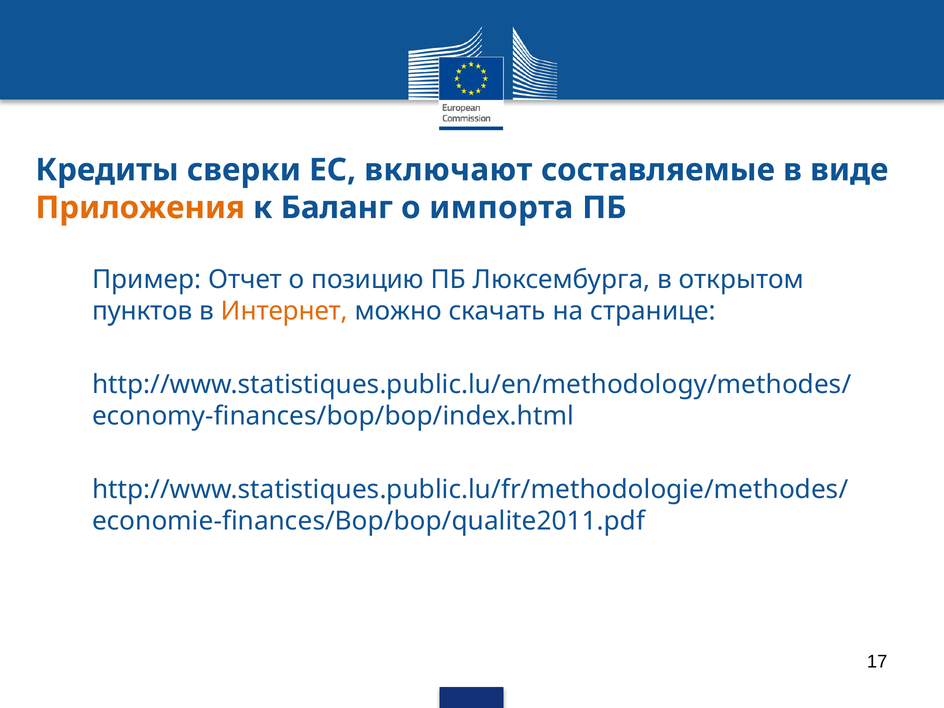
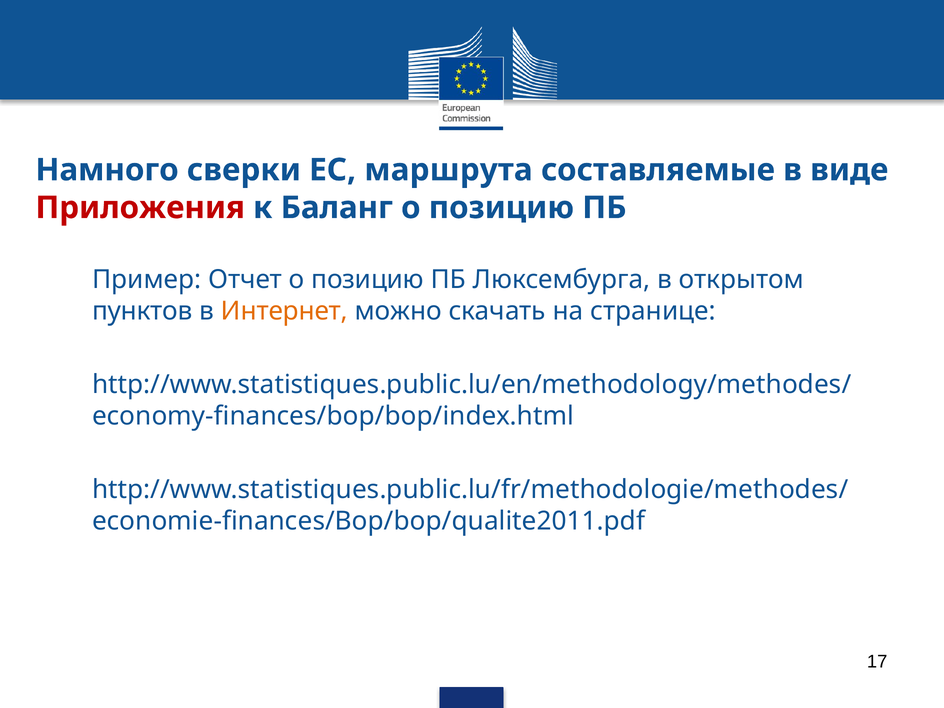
Кредиты: Кредиты -> Намного (107, 170)
включают: включают -> маршрута (448, 170)
Приложения colour: orange -> red (140, 208)
импорта: импорта -> позицию (501, 208)
